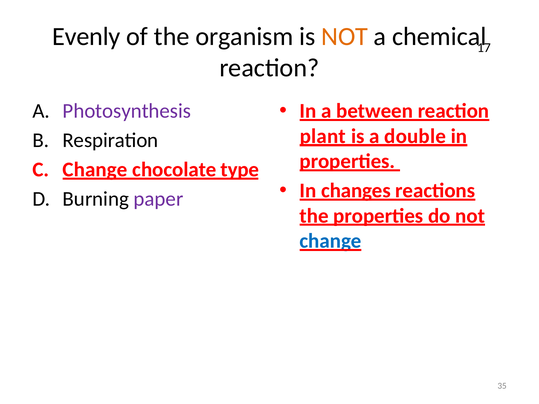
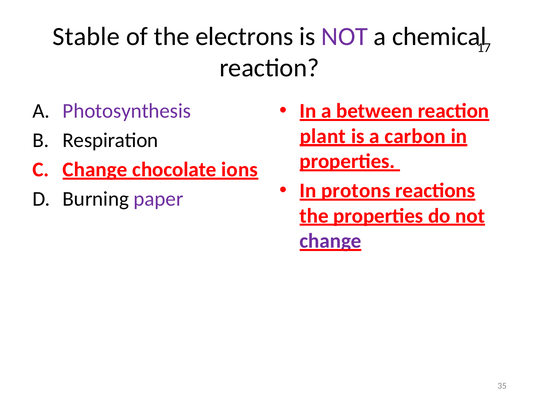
Evenly: Evenly -> Stable (86, 36)
organism: organism -> electrons (244, 36)
NOT colour: orange -> purple (345, 36)
double: double -> carbon (415, 136)
type: type -> ions (240, 170)
changes: changes -> protons (356, 191)
change colour: blue -> purple (331, 241)
